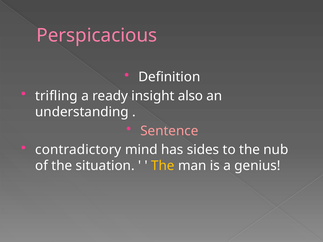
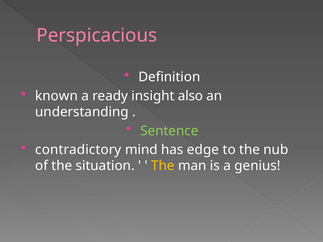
trifling: trifling -> known (56, 96)
Sentence colour: pink -> light green (169, 131)
sides: sides -> edge (203, 150)
